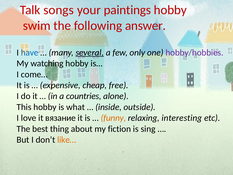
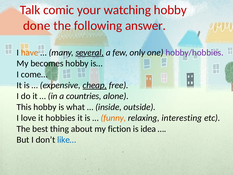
songs: songs -> comic (59, 10)
paintings: paintings -> watching (127, 10)
swim: swim -> done (37, 26)
have colour: blue -> orange (30, 52)
watching: watching -> becomes (47, 63)
cheap underline: none -> present (95, 85)
вязание: вязание -> hobbies (60, 118)
sing: sing -> idea (148, 129)
like… colour: orange -> blue (67, 140)
